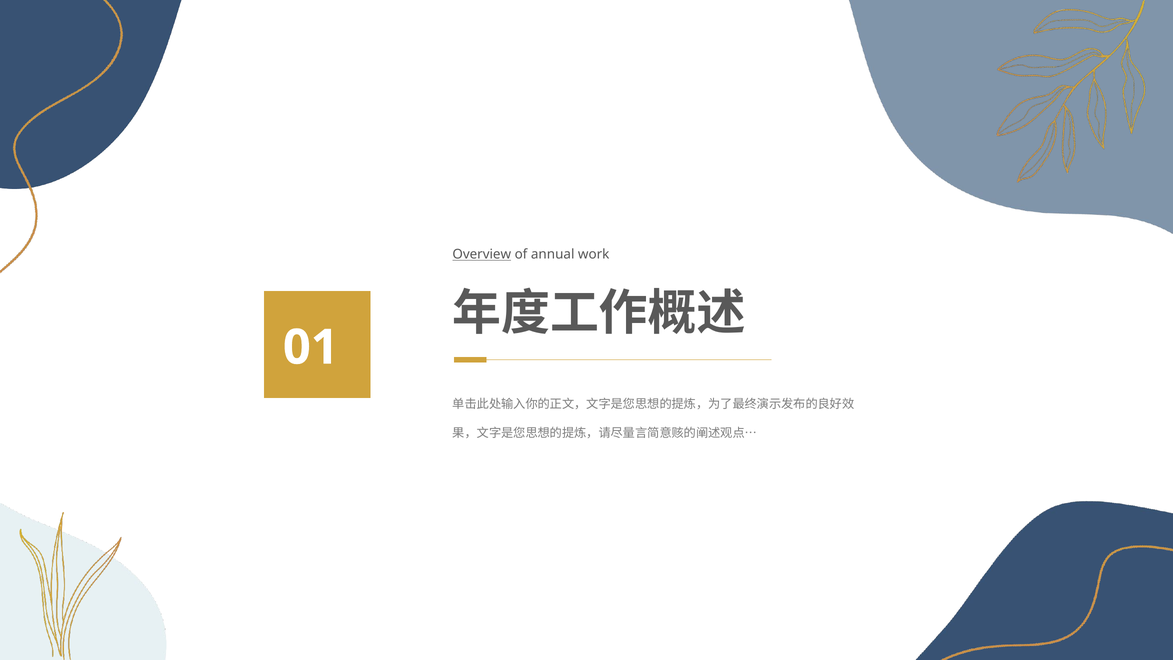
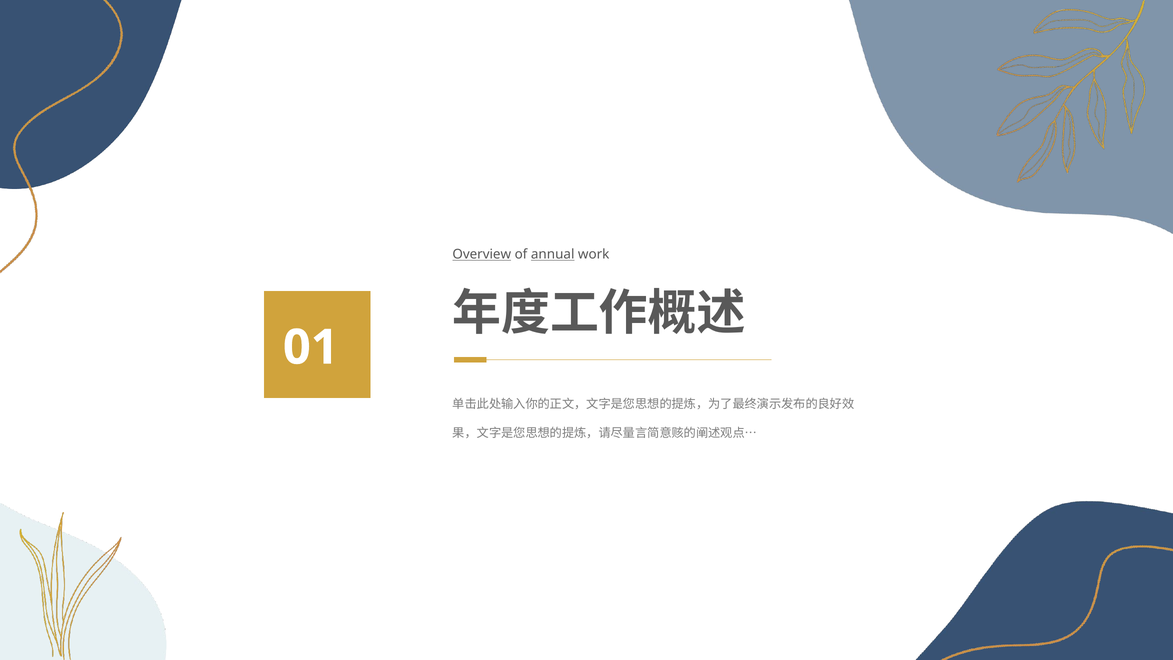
annual underline: none -> present (553, 254)
